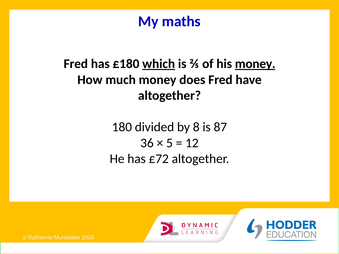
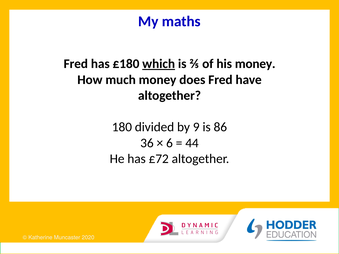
money underline: present -> none (255, 64)
8: 8 -> 9 (196, 127)
87: 87 -> 86 (220, 127)
5: 5 -> 6 (169, 143)
12: 12 -> 44 (192, 143)
